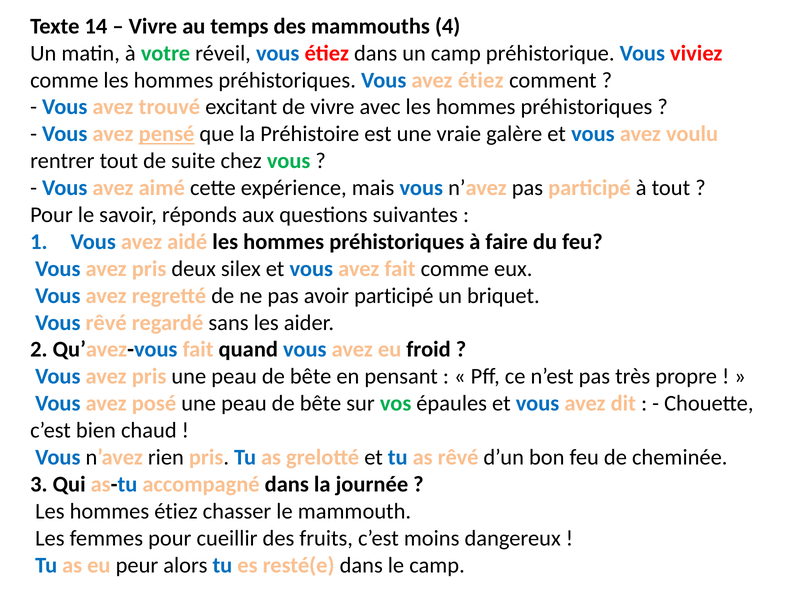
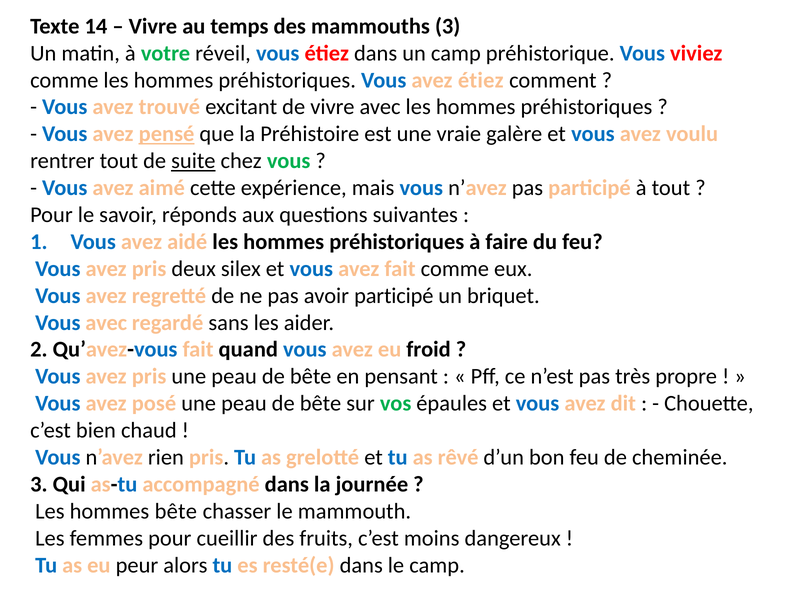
mammouths 4: 4 -> 3 (448, 26)
suite underline: none -> present (193, 161)
Vous rêvé: rêvé -> avec (106, 323)
hommes étiez: étiez -> bête (176, 511)
